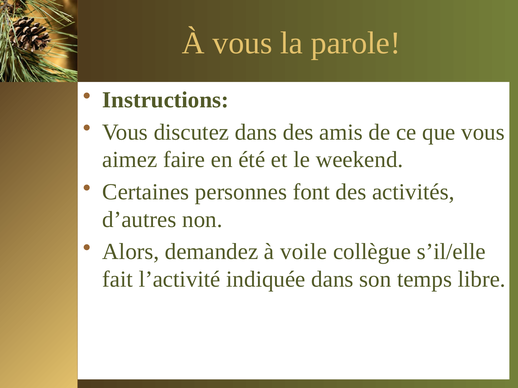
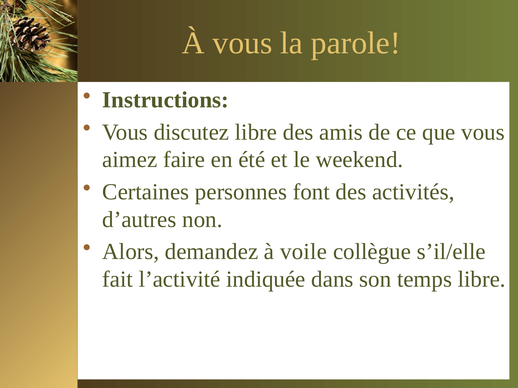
discutez dans: dans -> libre (256, 132)
